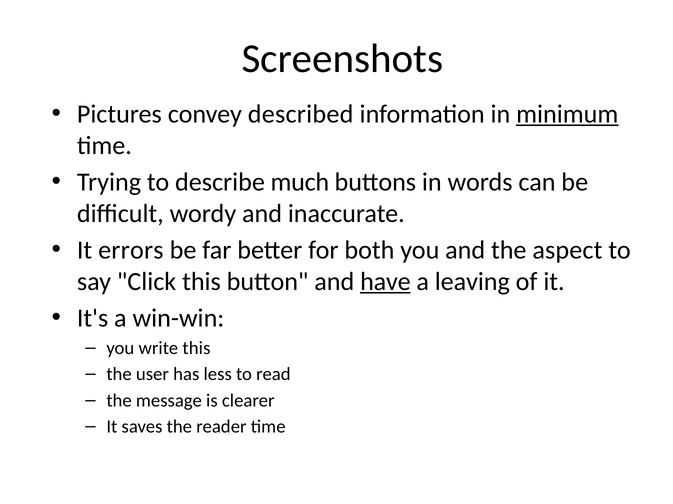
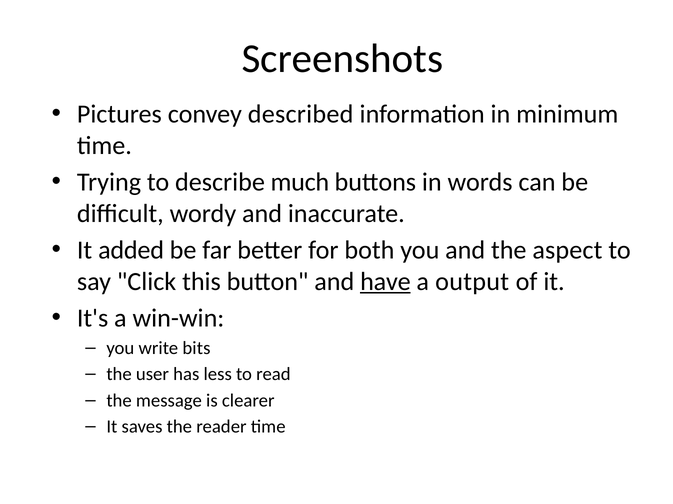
minimum underline: present -> none (567, 114)
errors: errors -> added (131, 250)
leaving: leaving -> output (472, 282)
write this: this -> bits (196, 349)
